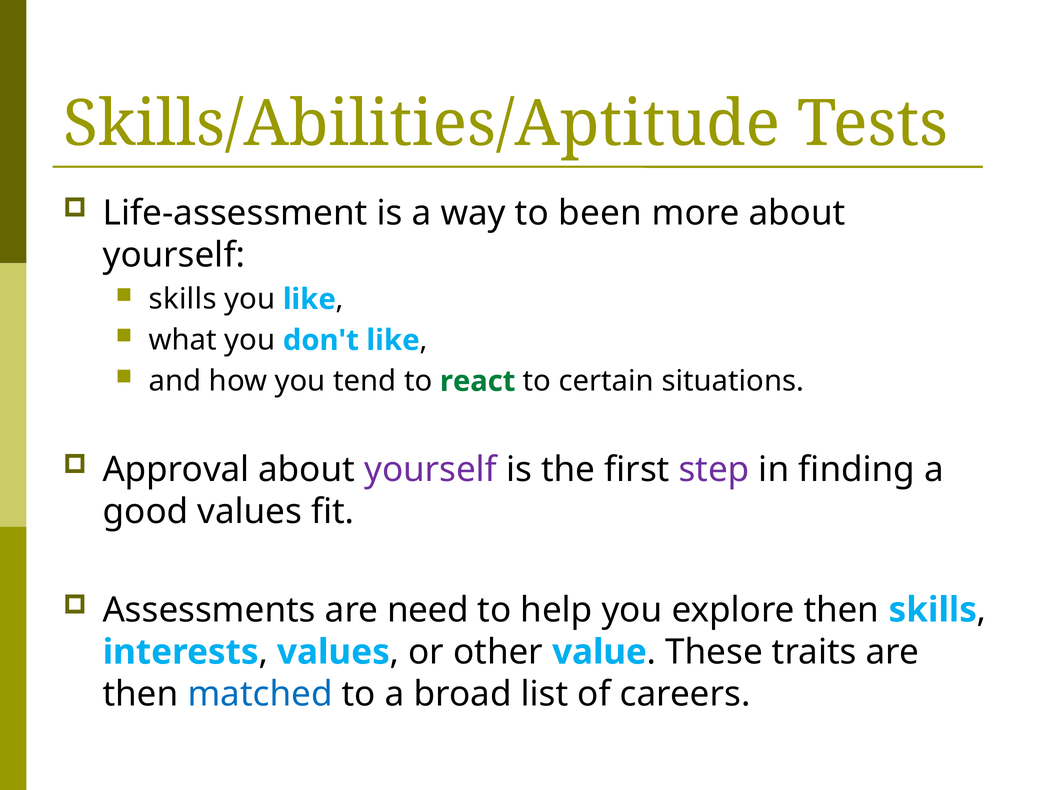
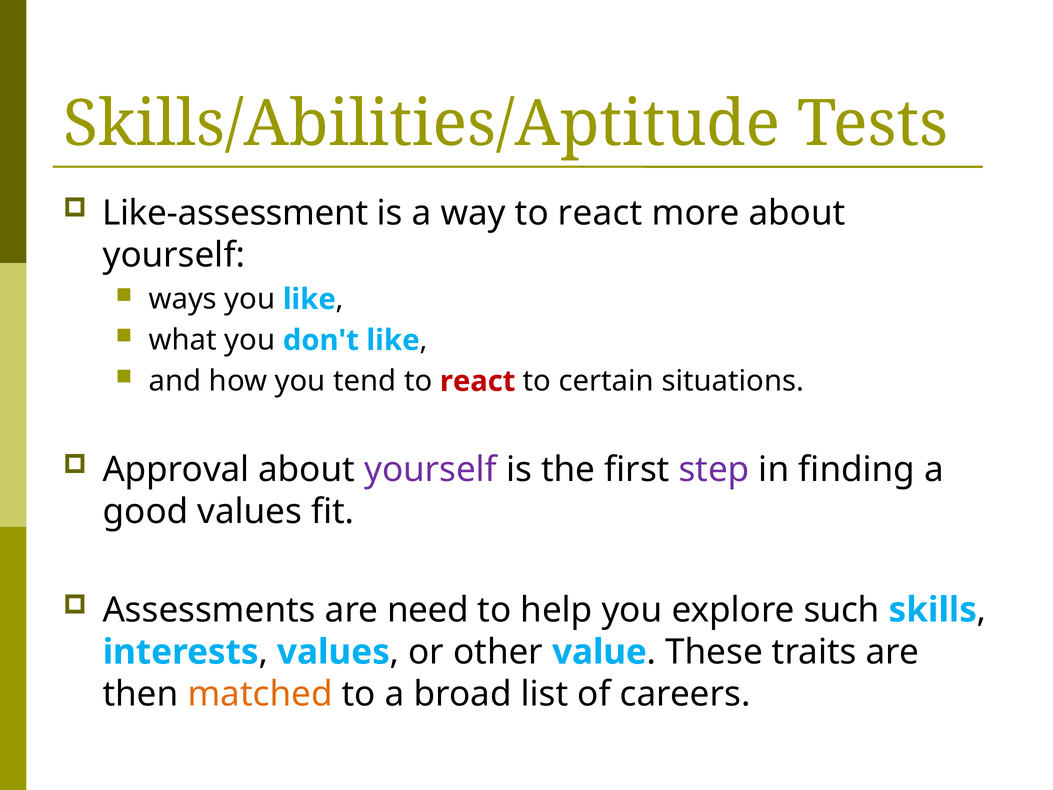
Life-assessment: Life-assessment -> Like-assessment (235, 213)
way to been: been -> react (600, 213)
skills: skills -> ways (183, 299)
react colour: green -> red (478, 381)
explore then: then -> such (842, 610)
matched colour: blue -> orange (260, 694)
